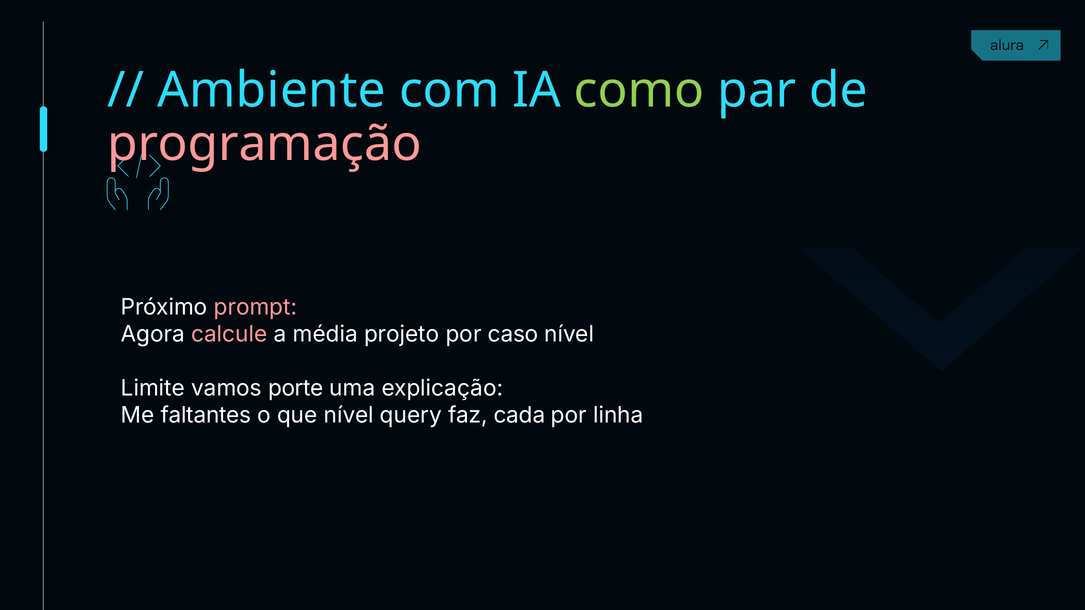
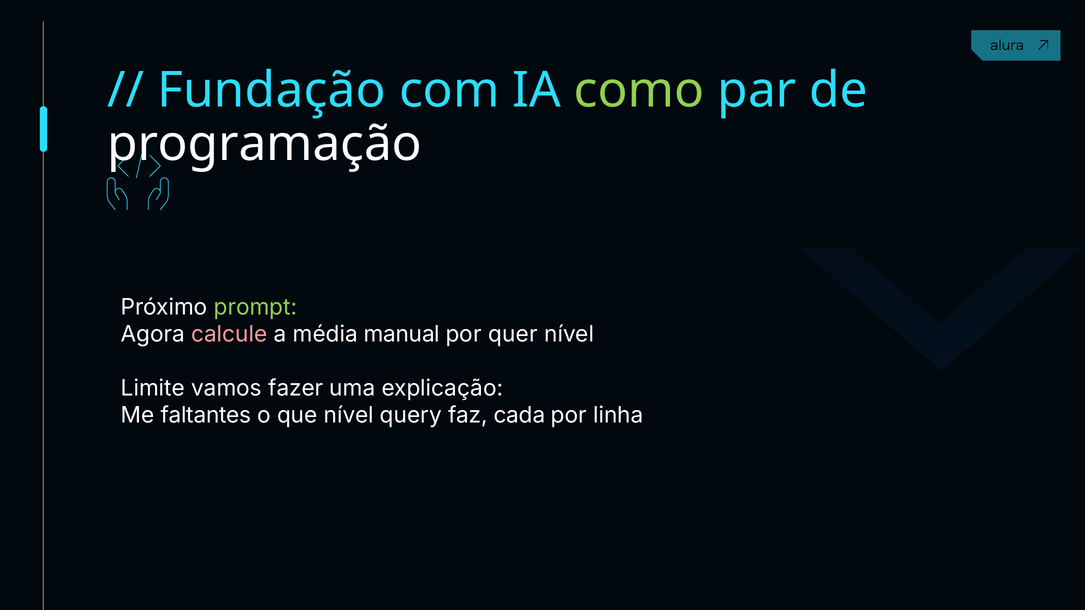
Ambiente: Ambiente -> Fundação (272, 90)
programação colour: pink -> white (265, 144)
prompt colour: pink -> light green (255, 307)
projeto: projeto -> manual (402, 334)
caso: caso -> quer (513, 334)
porte: porte -> fazer (296, 389)
